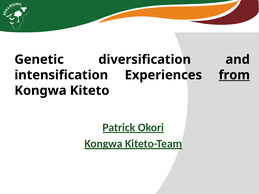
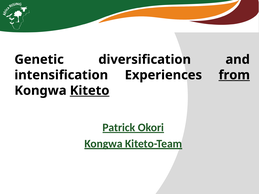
Kiteto underline: none -> present (90, 91)
